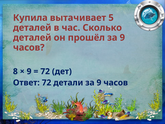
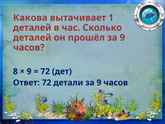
Купила: Купила -> Какова (30, 18)
5: 5 -> 1 (111, 18)
